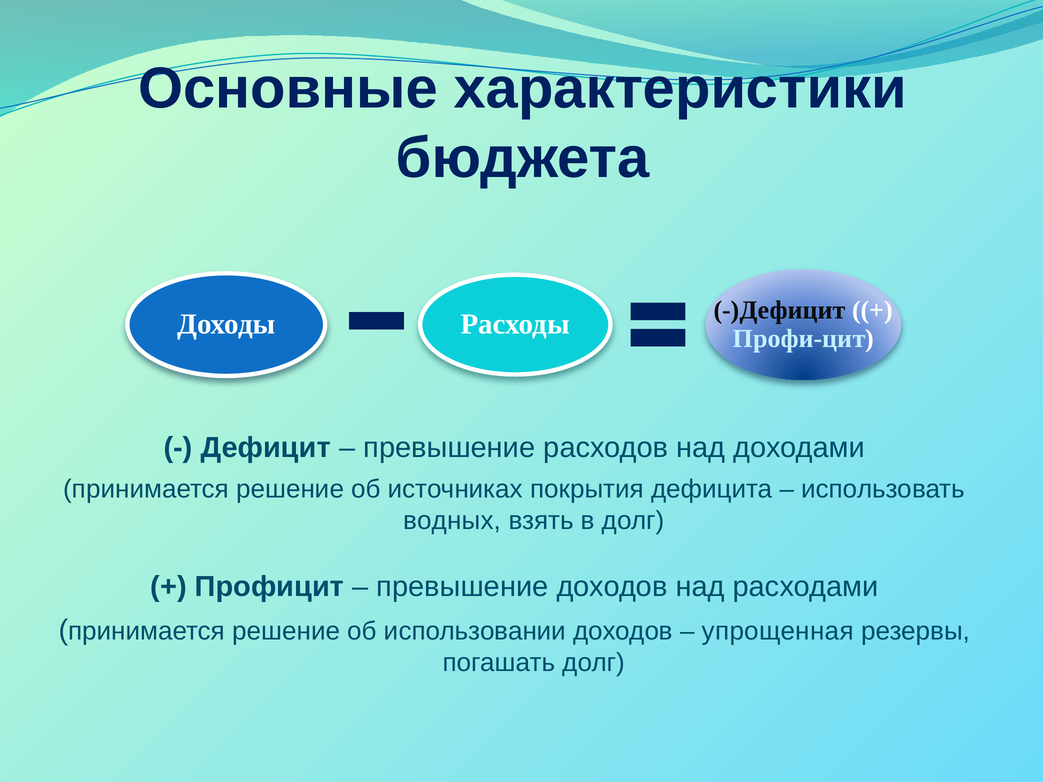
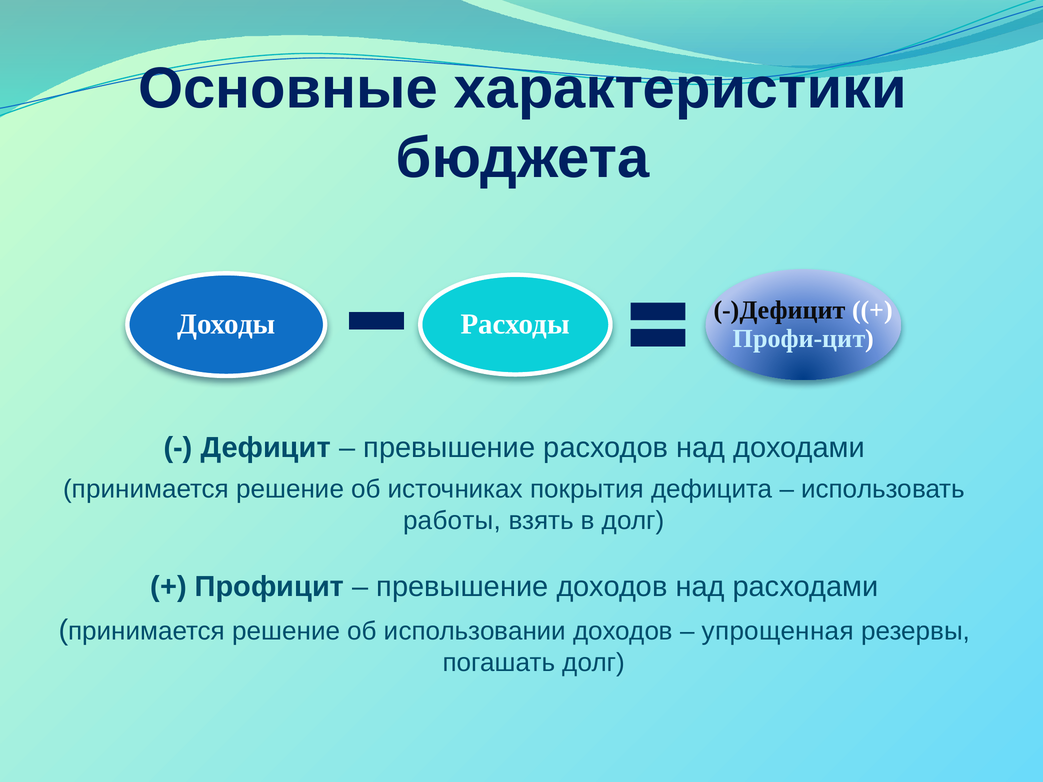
водных: водных -> работы (452, 521)
